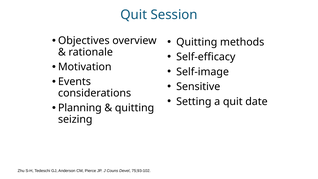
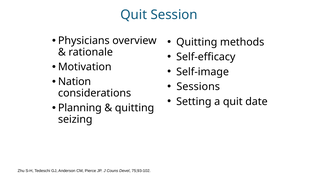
Objectives: Objectives -> Physicians (84, 41)
Events: Events -> Nation (75, 82)
Sensitive: Sensitive -> Sessions (198, 87)
